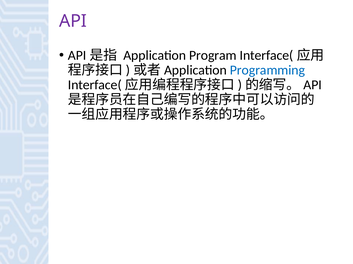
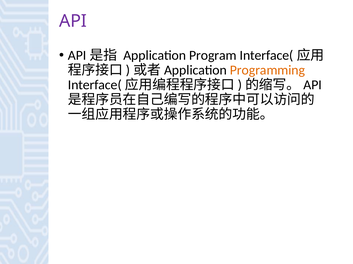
Programming colour: blue -> orange (267, 70)
